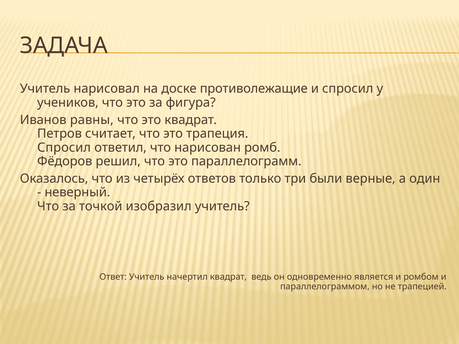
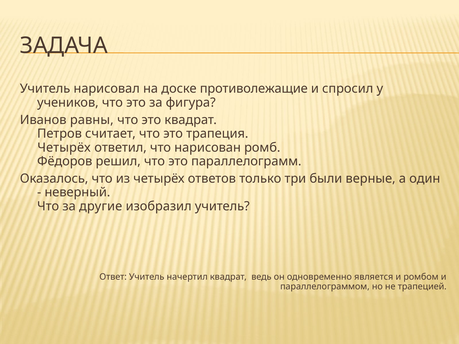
Спросил: Спросил -> Четырёх (64, 148)
точкой: точкой -> другие (101, 206)
